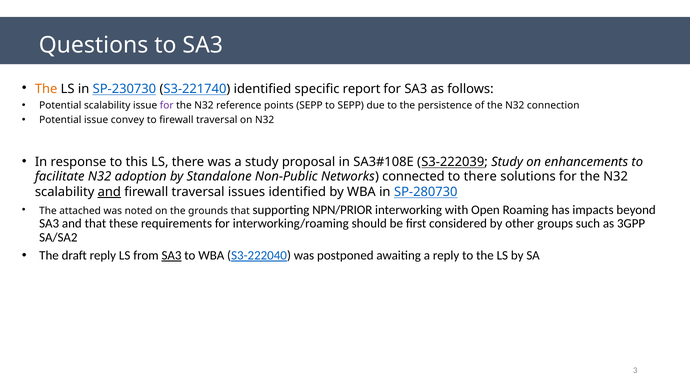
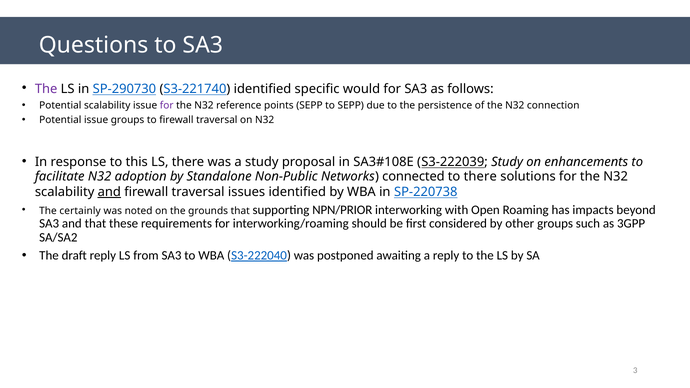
The colour: orange -> purple (46, 89)
SP-230730: SP-230730 -> SP-290730 (124, 89)
report: report -> would (362, 89)
issue convey: convey -> groups (128, 120)
SP-280730: SP-280730 -> SP-220738 (426, 192)
attached: attached -> certainly (80, 211)
SA3 underline: present -> none (172, 256)
